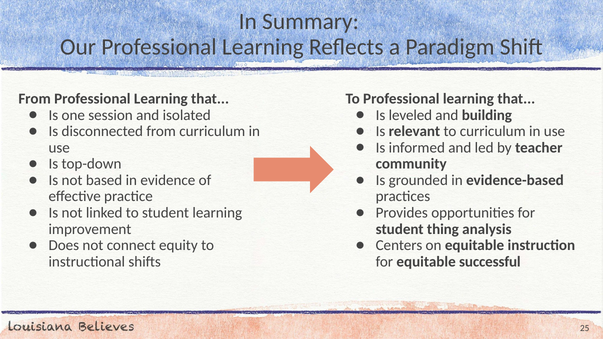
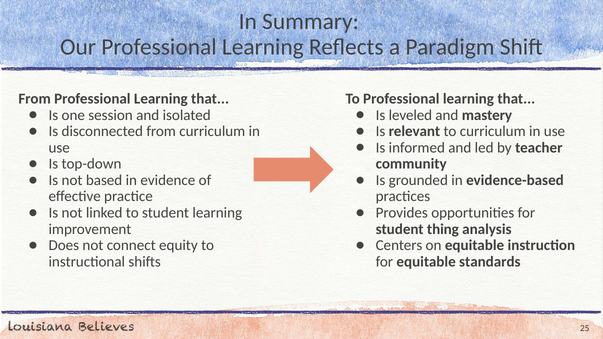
building: building -> mastery (487, 115)
successful: successful -> standards (490, 262)
